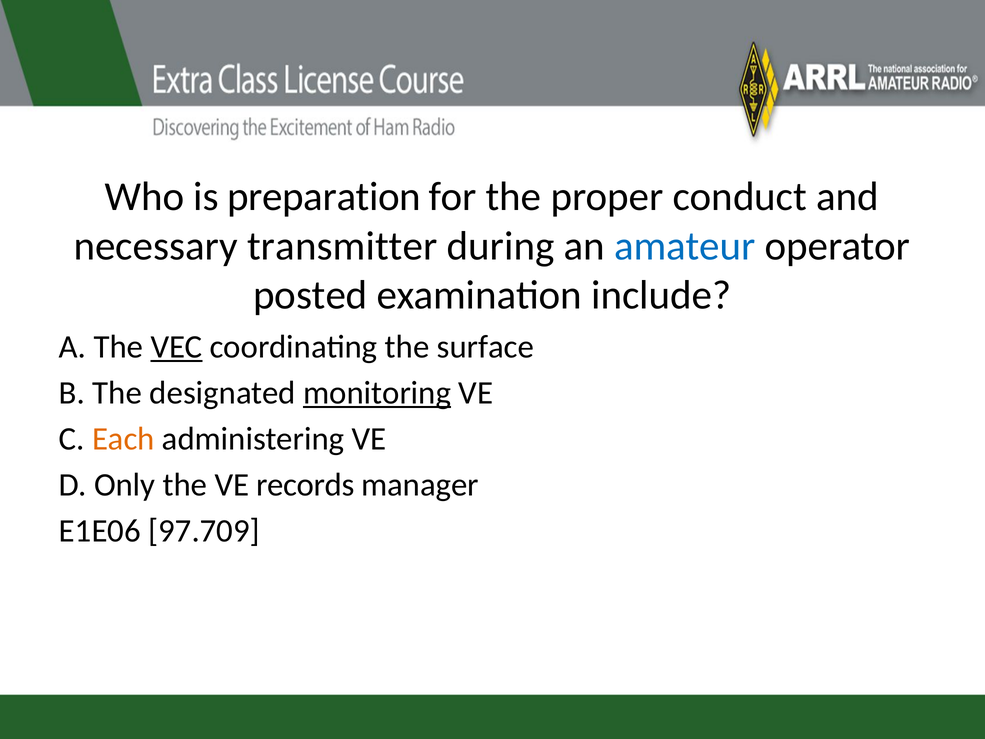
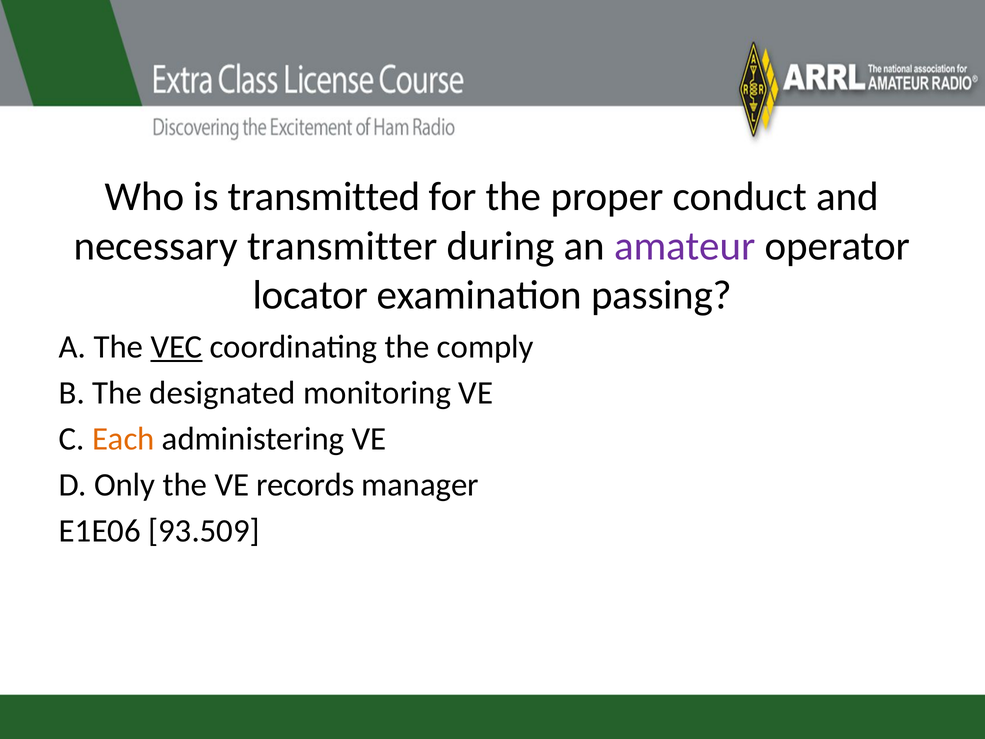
preparation: preparation -> transmitted (324, 197)
amateur colour: blue -> purple (685, 246)
posted: posted -> locator (310, 295)
include: include -> passing (661, 295)
surface: surface -> comply (485, 347)
monitoring underline: present -> none (377, 393)
97.709: 97.709 -> 93.509 (204, 531)
